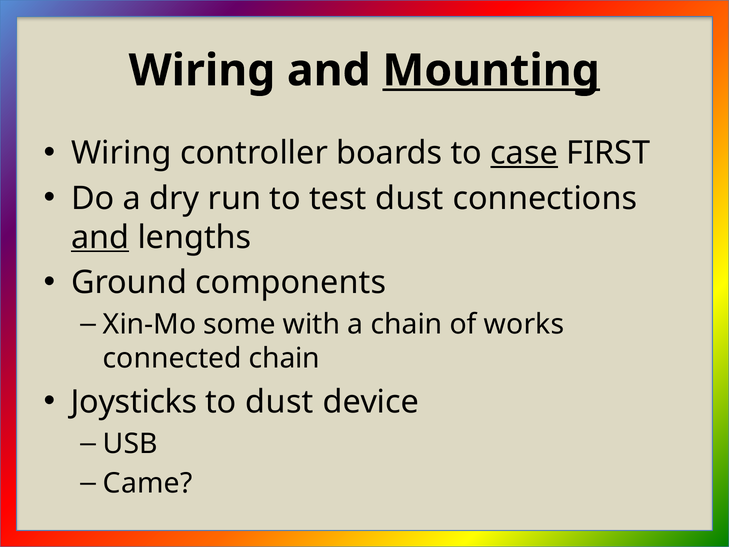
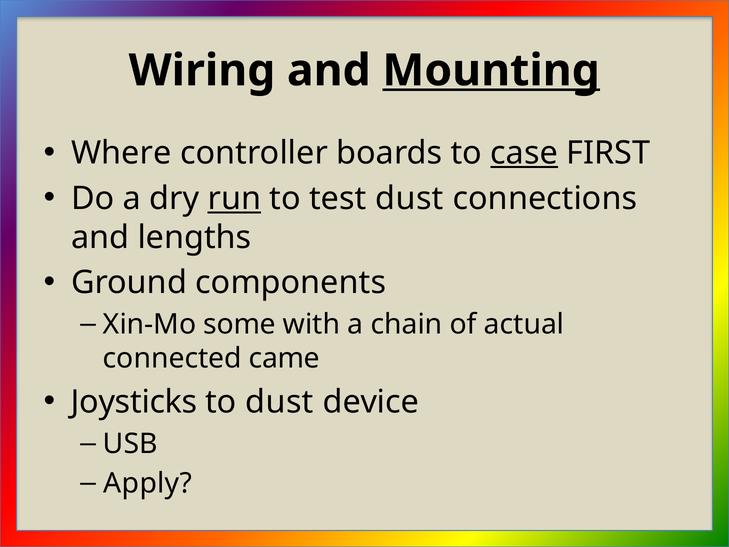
Wiring: Wiring -> Where (121, 153)
run underline: none -> present (234, 198)
and underline: present -> none (100, 237)
works: works -> actual (524, 324)
connected chain: chain -> came (284, 358)
Came: Came -> Apply (148, 483)
